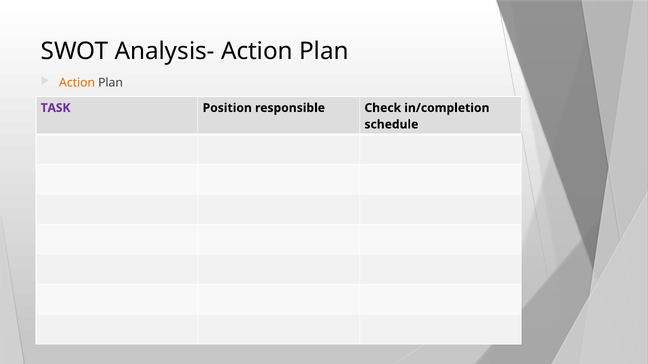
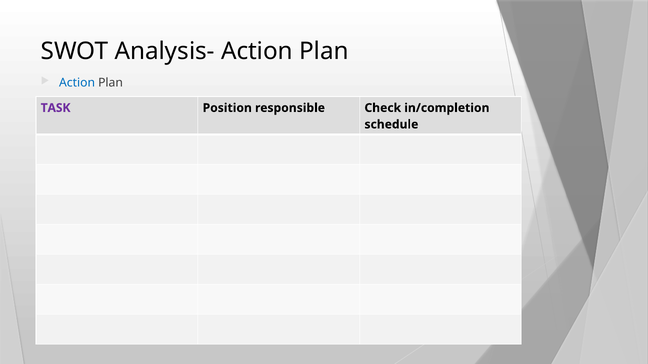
Action colour: orange -> blue (77, 83)
